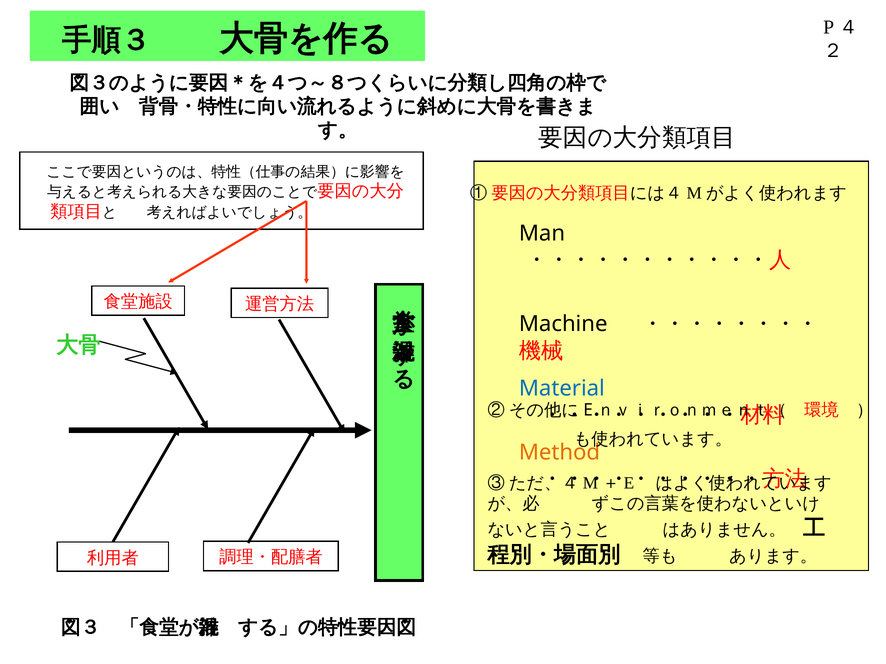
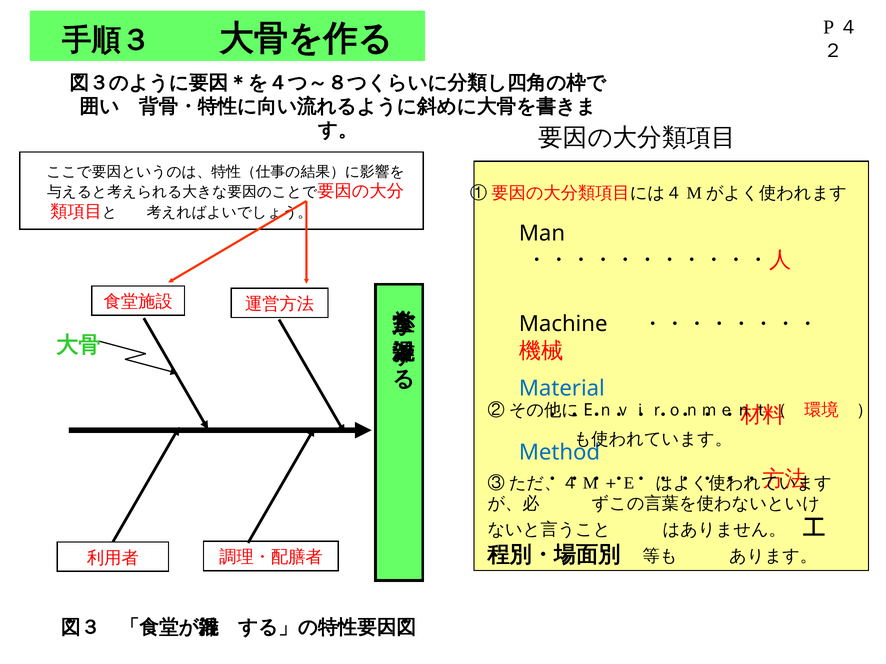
Method colour: orange -> blue (560, 453)
